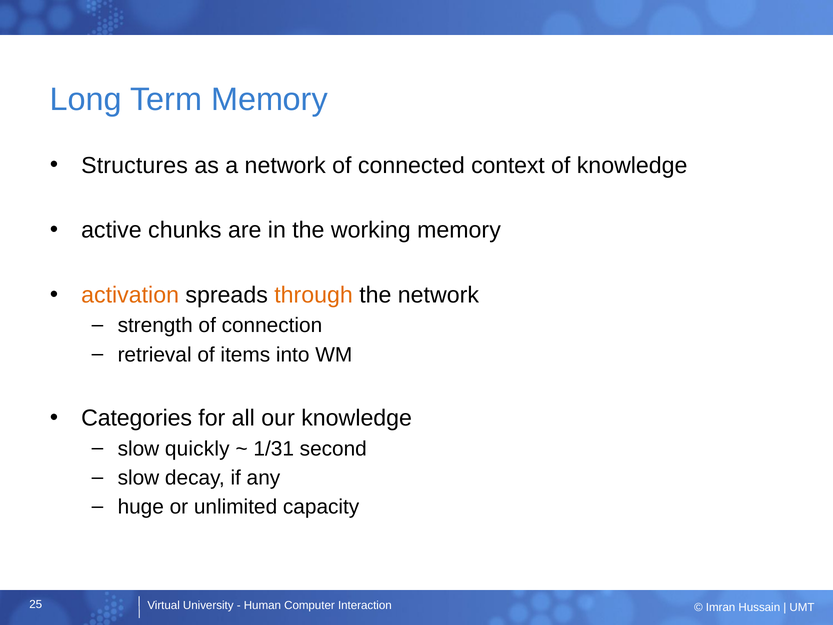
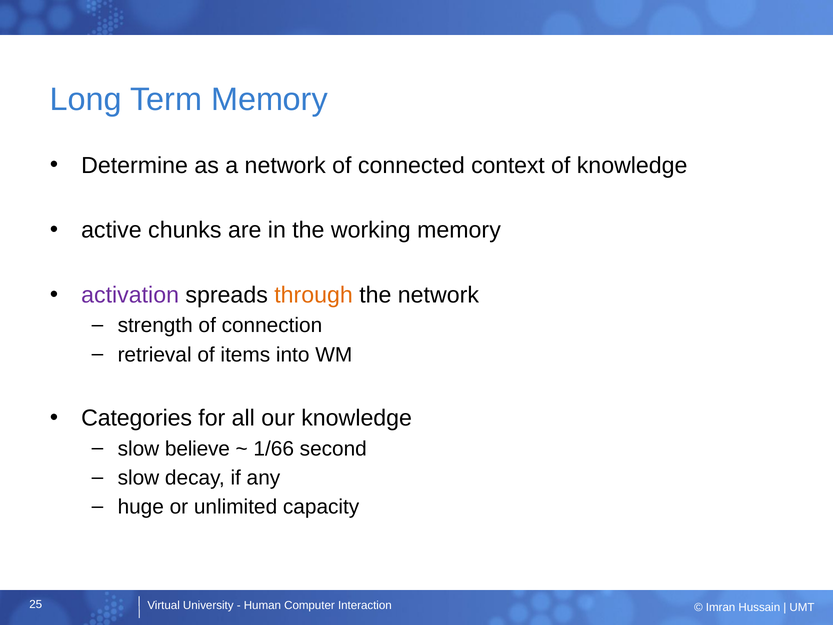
Structures: Structures -> Determine (135, 165)
activation colour: orange -> purple (130, 295)
quickly: quickly -> believe (197, 449)
1/31: 1/31 -> 1/66 (274, 449)
